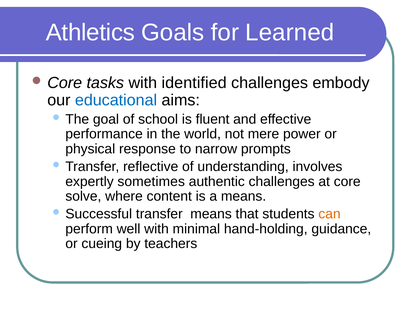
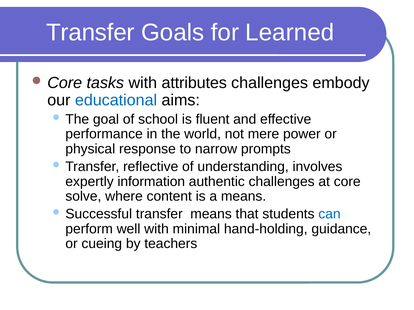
Athletics: Athletics -> Transfer (90, 33)
identified: identified -> attributes (194, 83)
sometimes: sometimes -> information (151, 182)
can colour: orange -> blue (329, 214)
